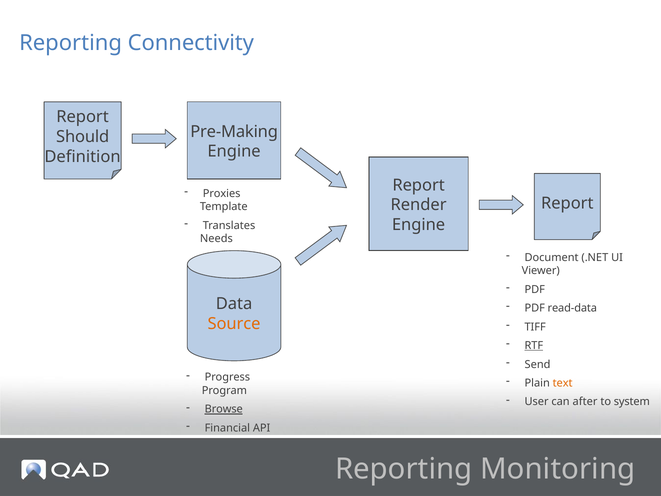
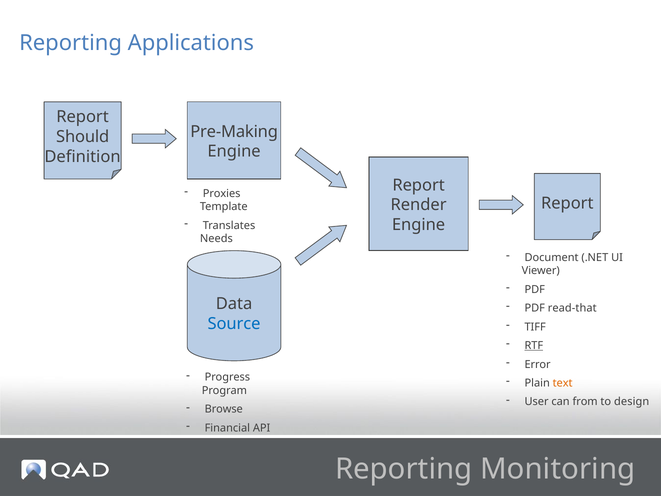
Connectivity: Connectivity -> Applications (191, 43)
read-data: read-data -> read-that (572, 308)
Source colour: orange -> blue (234, 324)
Send: Send -> Error (538, 364)
after: after -> from (585, 402)
system: system -> design (632, 402)
Browse underline: present -> none (224, 409)
